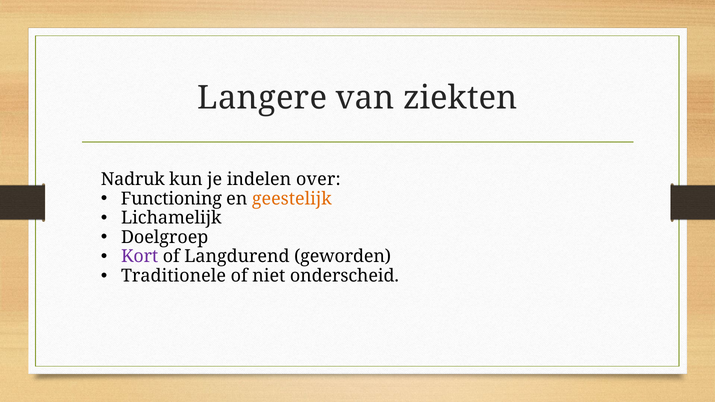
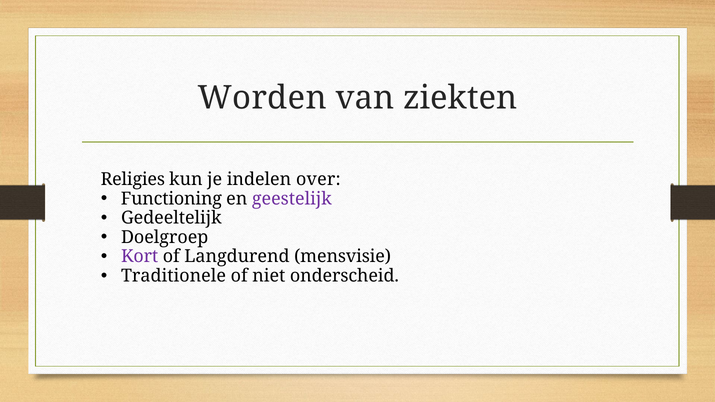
Langere: Langere -> Worden (262, 98)
Nadruk: Nadruk -> Religies (133, 180)
geestelijk colour: orange -> purple (292, 199)
Lichamelijk: Lichamelijk -> Gedeeltelijk (171, 218)
geworden: geworden -> mensvisie (343, 257)
